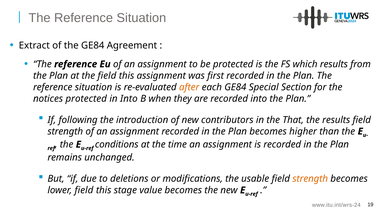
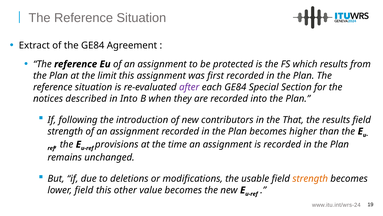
the field: field -> limit (107, 75)
after colour: orange -> purple (189, 87)
notices protected: protected -> described (86, 98)
conditions: conditions -> provisions (117, 144)
stage: stage -> other (125, 190)
